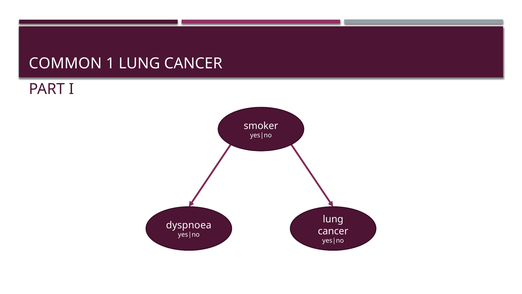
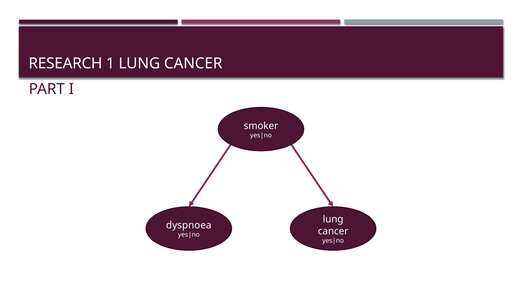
COMMON: COMMON -> RESEARCH (65, 63)
